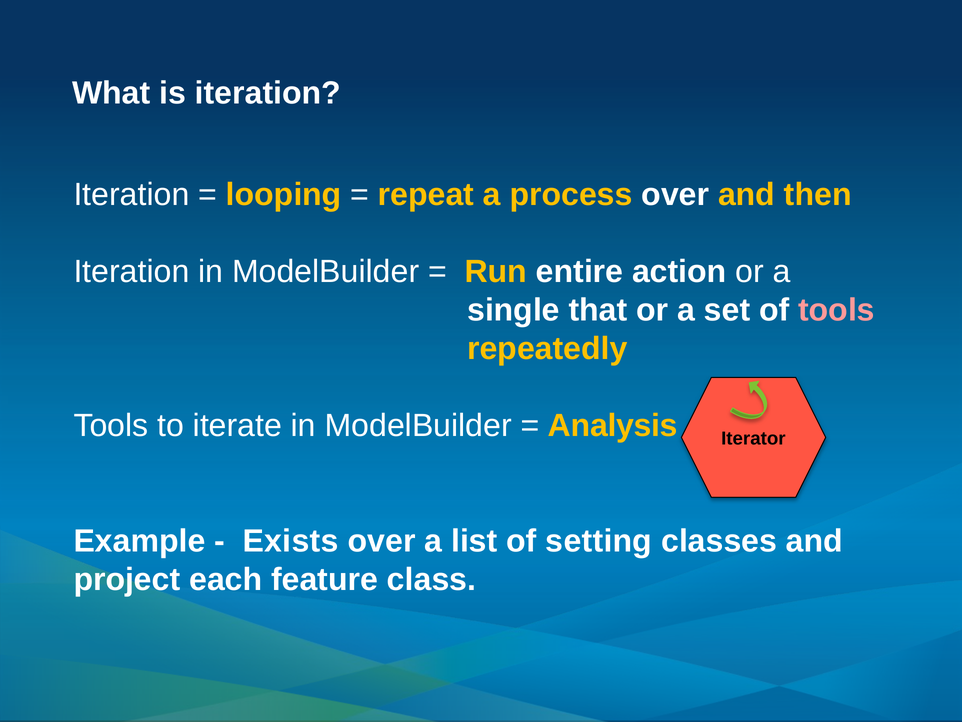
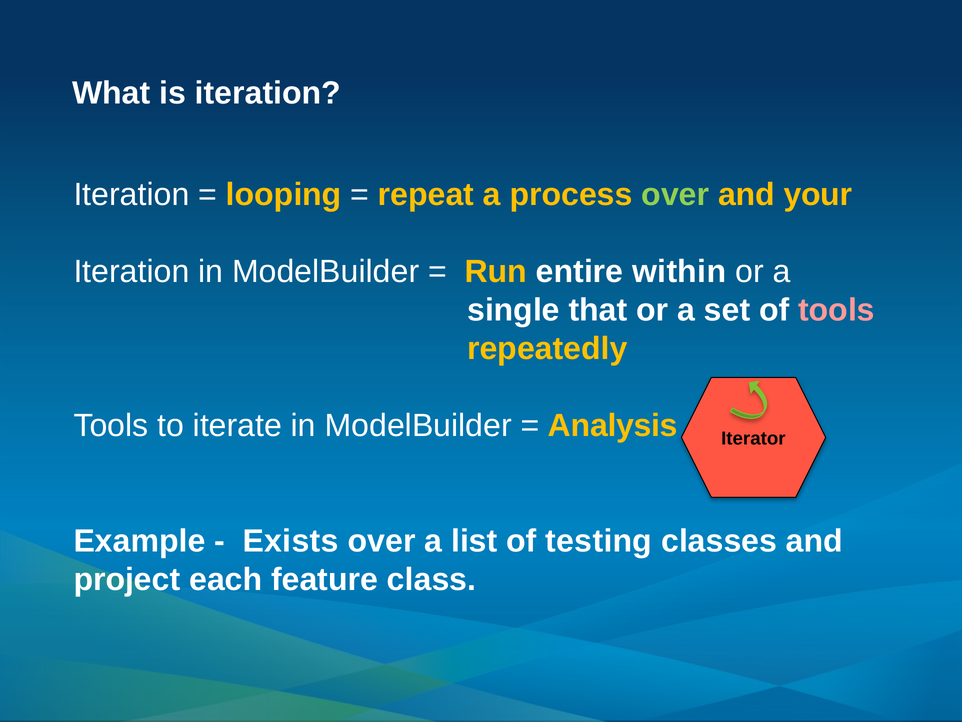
over colour: white -> light green (675, 195)
then: then -> your (818, 195)
action: action -> within (679, 271)
setting: setting -> testing (599, 541)
